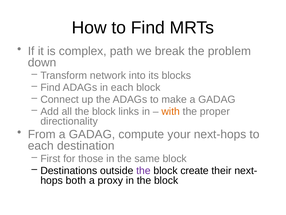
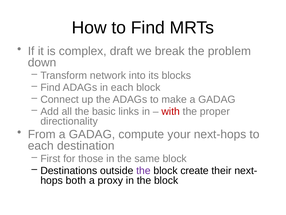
path: path -> draft (122, 51)
all the block: block -> basic (104, 111)
with colour: orange -> red (171, 111)
